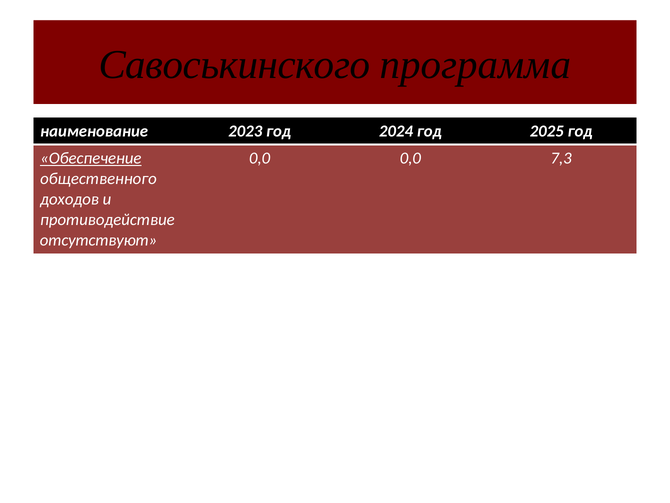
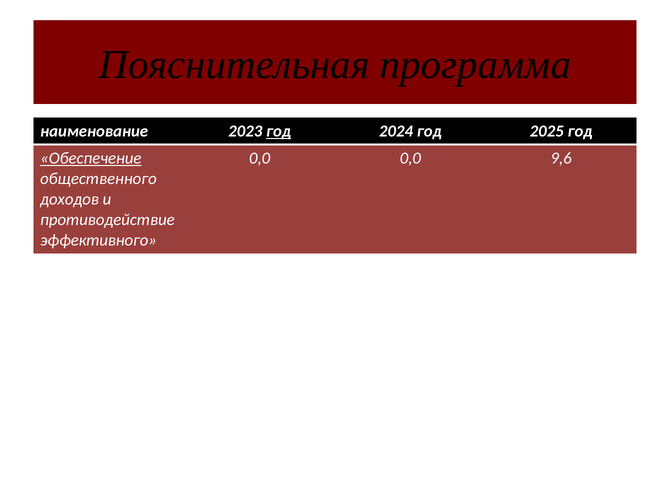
Савоськинского: Савоськинского -> Пояснительная (234, 65)
год underline: none -> present (278, 131)
7,3: 7,3 -> 9,6 (561, 158)
отсутствуют: отсутствуют -> эффективного (99, 240)
